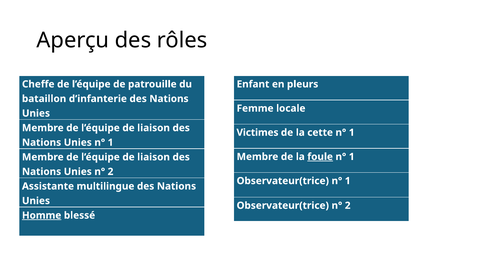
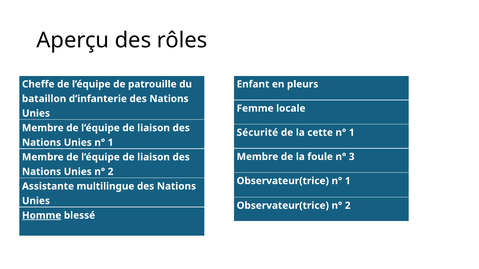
Victimes: Victimes -> Sécurité (257, 133)
foule underline: present -> none (320, 157)
1: 1 -> 3 (352, 157)
